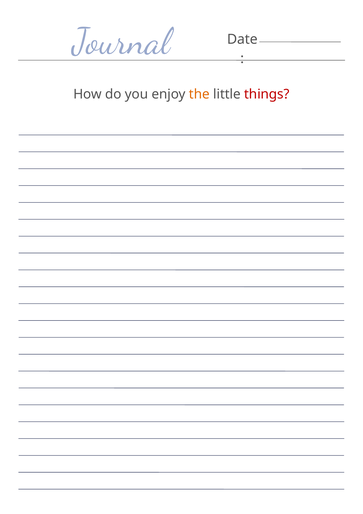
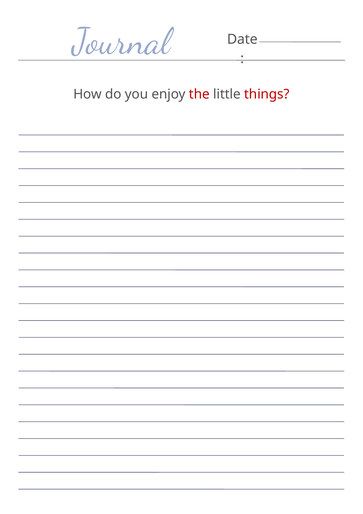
the colour: orange -> red (199, 94)
